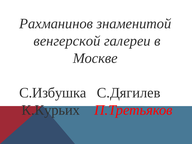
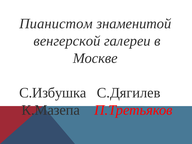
Рахманинов: Рахманинов -> Пианистом (56, 24)
К.Курьих: К.Курьих -> К.Мазепа (51, 110)
